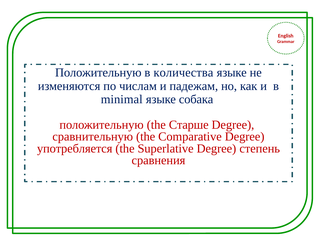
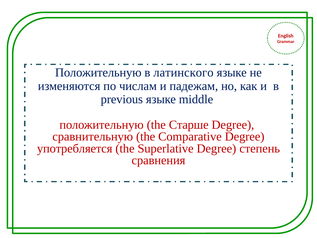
количества: количества -> латинского (183, 73)
minimal: minimal -> previous (122, 99)
собака: собака -> middle (196, 99)
